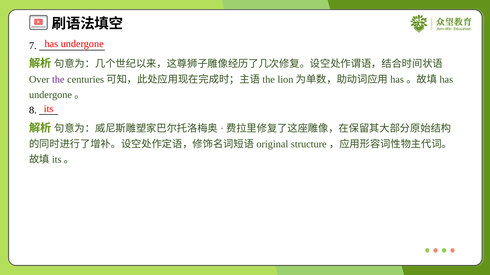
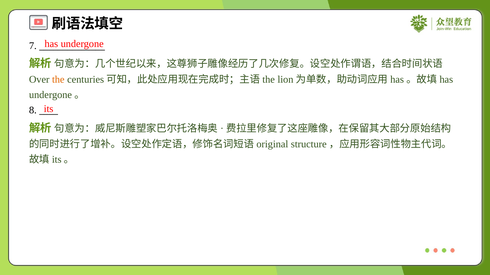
the colour: purple -> orange (58, 80)
